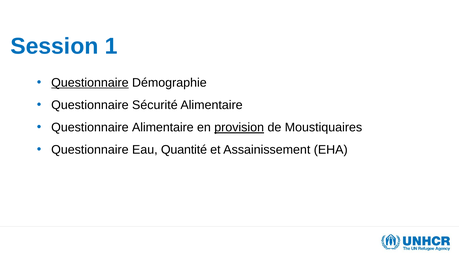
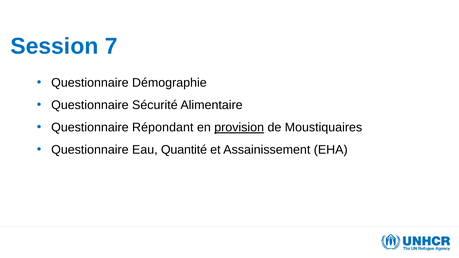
1: 1 -> 7 (111, 46)
Questionnaire underline: present -> none (90, 83)
Questionnaire Alimentaire: Alimentaire -> Répondant (163, 128)
